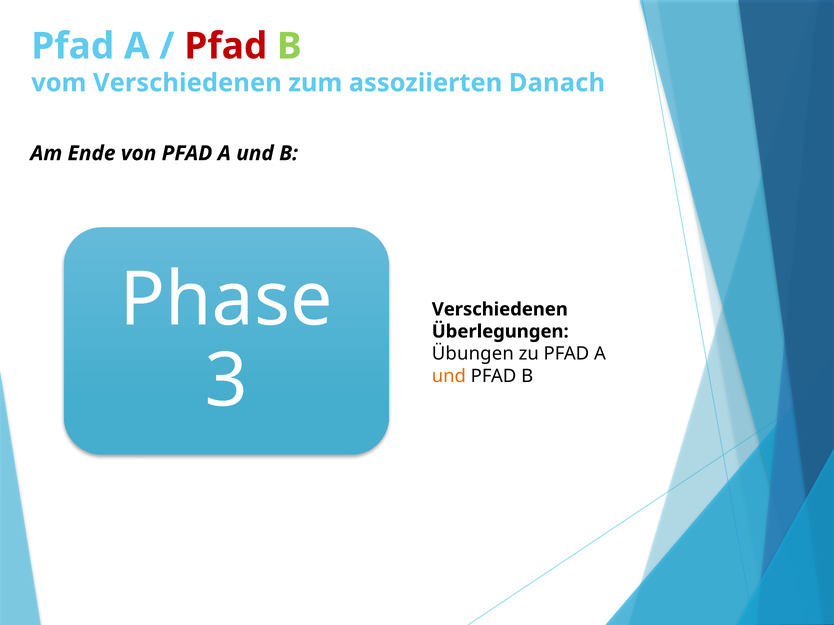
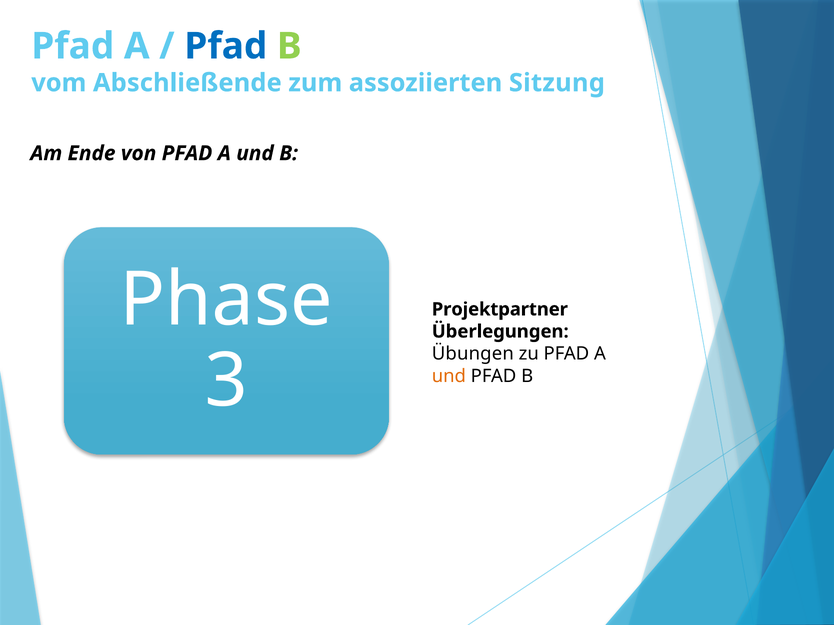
Pfad colour: red -> blue (226, 46)
vom Verschiedenen: Verschiedenen -> Abschließende (187, 83)
Danach: Danach -> Sitzung (557, 83)
Verschiedenen: Verschiedenen -> Projektpartner (500, 310)
